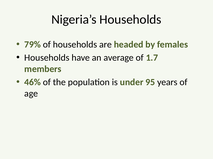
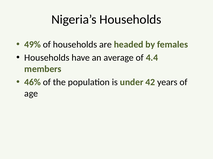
79%: 79% -> 49% (33, 45)
1.7: 1.7 -> 4.4 (152, 58)
95: 95 -> 42 (150, 83)
